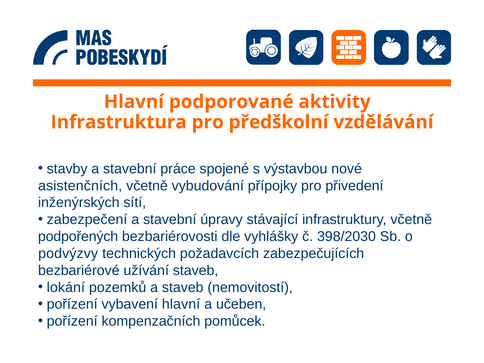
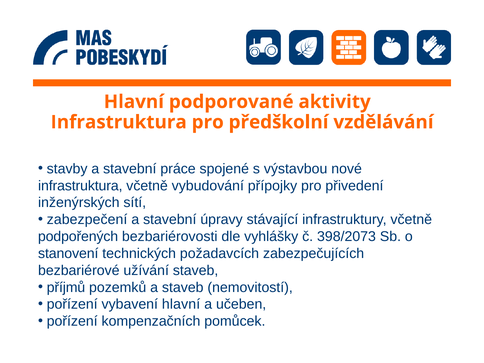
asistenčních: asistenčních -> infrastruktura (80, 186)
398/2030: 398/2030 -> 398/2073 (346, 237)
podvýzvy: podvýzvy -> stanovení (68, 253)
lokání: lokání -> příjmů (66, 287)
